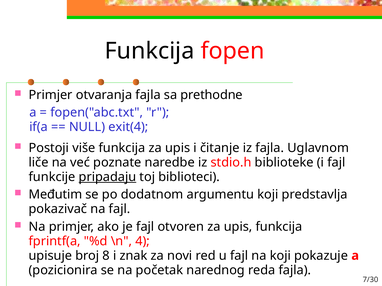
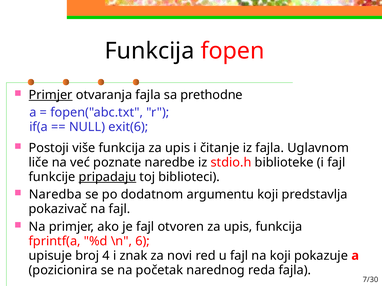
Primjer underline: none -> present (51, 95)
exit(4: exit(4 -> exit(6 (128, 127)
Međutim: Međutim -> Naredba (55, 195)
4: 4 -> 6 (143, 242)
8: 8 -> 4 (106, 256)
